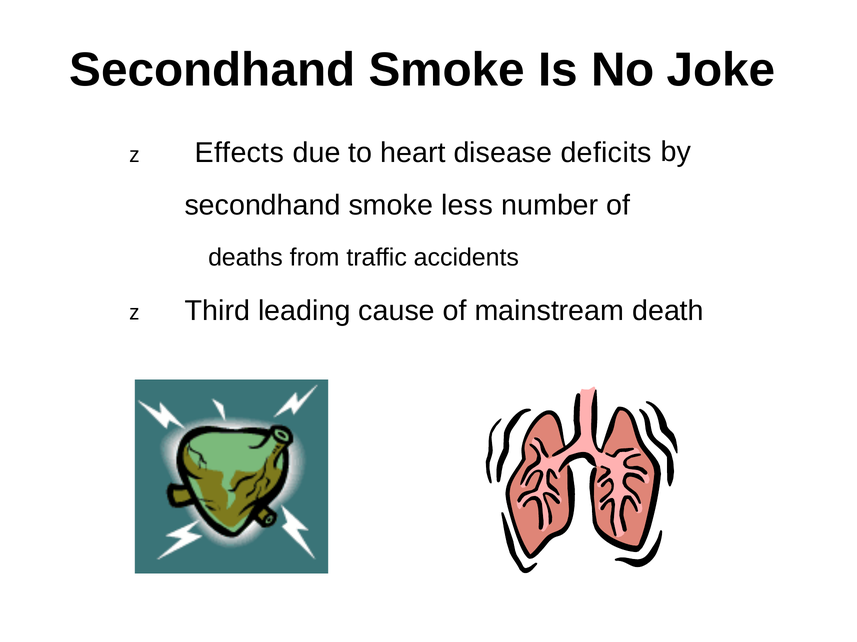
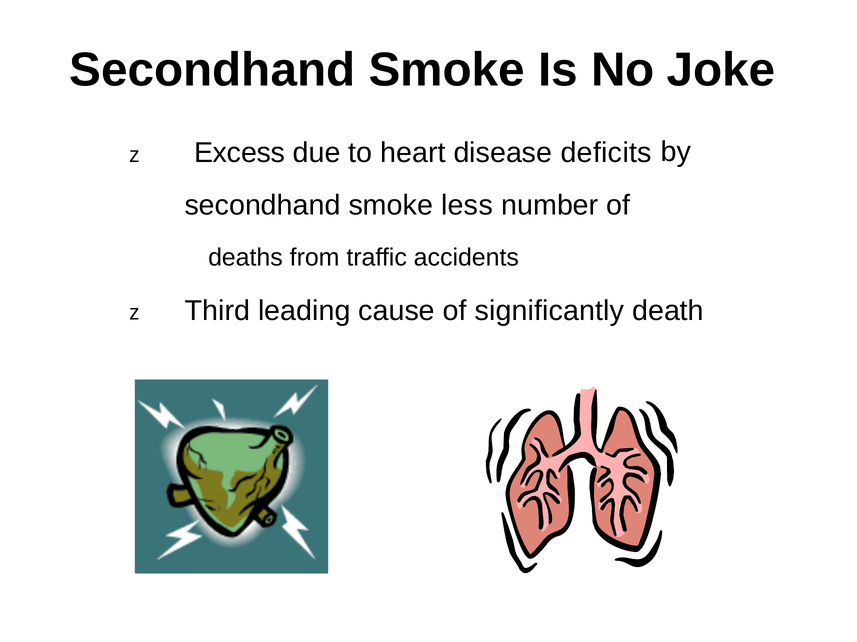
Effects: Effects -> Excess (240, 153)
mainstream: mainstream -> significantly (549, 311)
